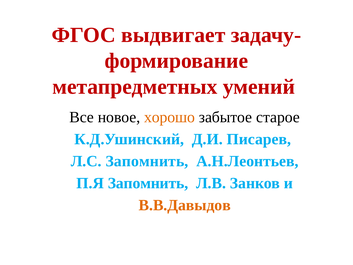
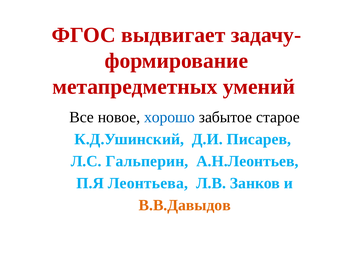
хорошо colour: orange -> blue (170, 117)
Л.С Запомнить: Запомнить -> Гальперин (147, 161)
П.Я Запомнить: Запомнить -> Леонтьева (148, 183)
